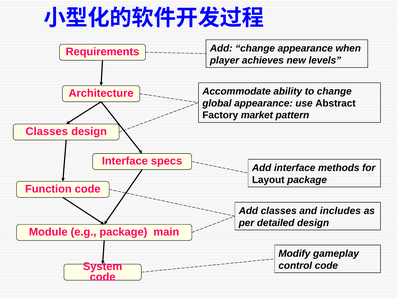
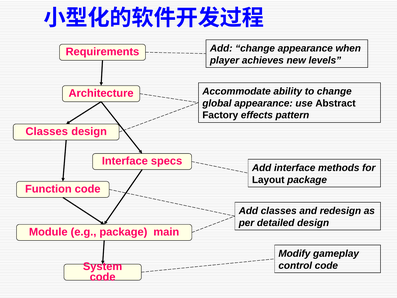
market: market -> effects (257, 115)
includes: includes -> redesign (340, 211)
